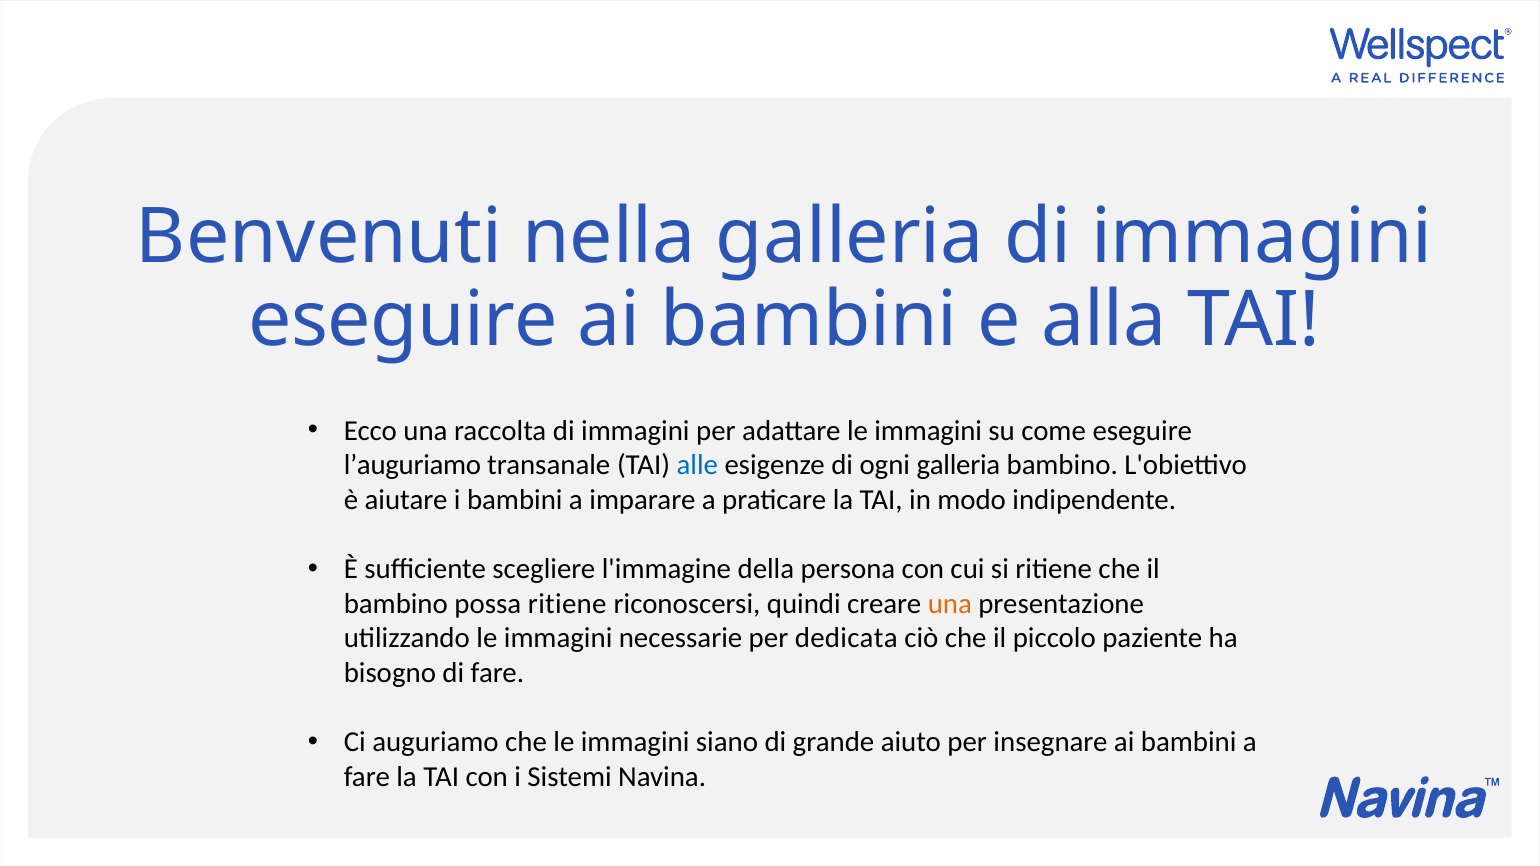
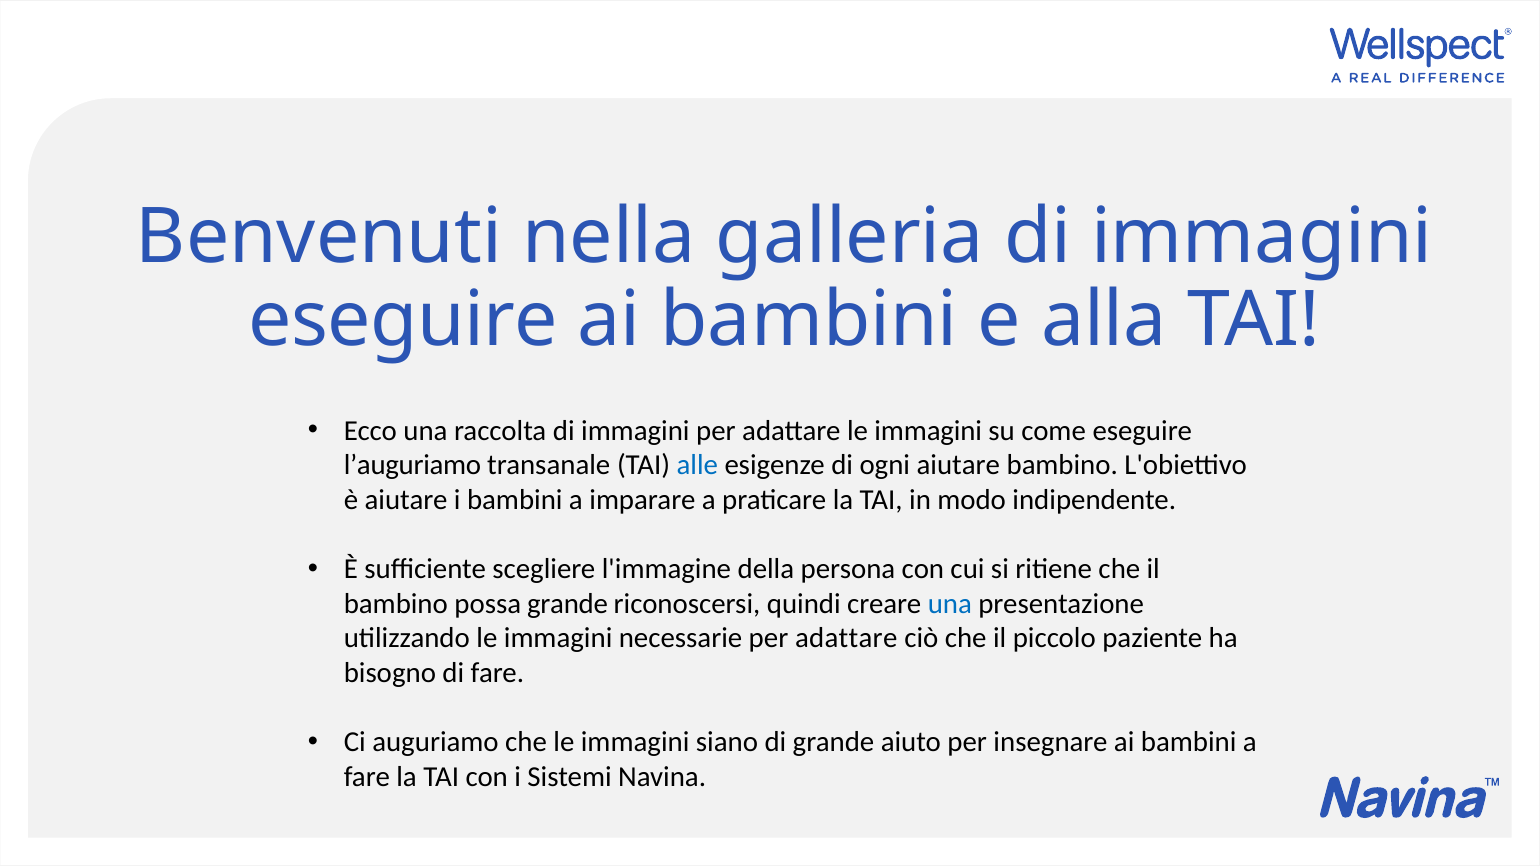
ogni galleria: galleria -> aiutare (958, 465)
possa ritiene: ritiene -> grande (568, 604)
una colour: orange -> blue (950, 604)
necessarie per dedicata: dedicata -> adattare (846, 639)
